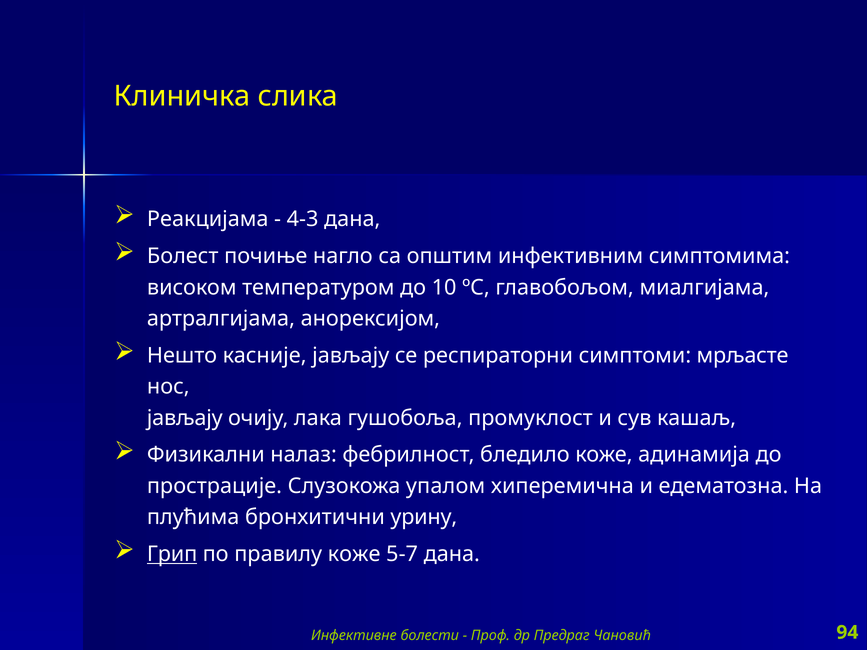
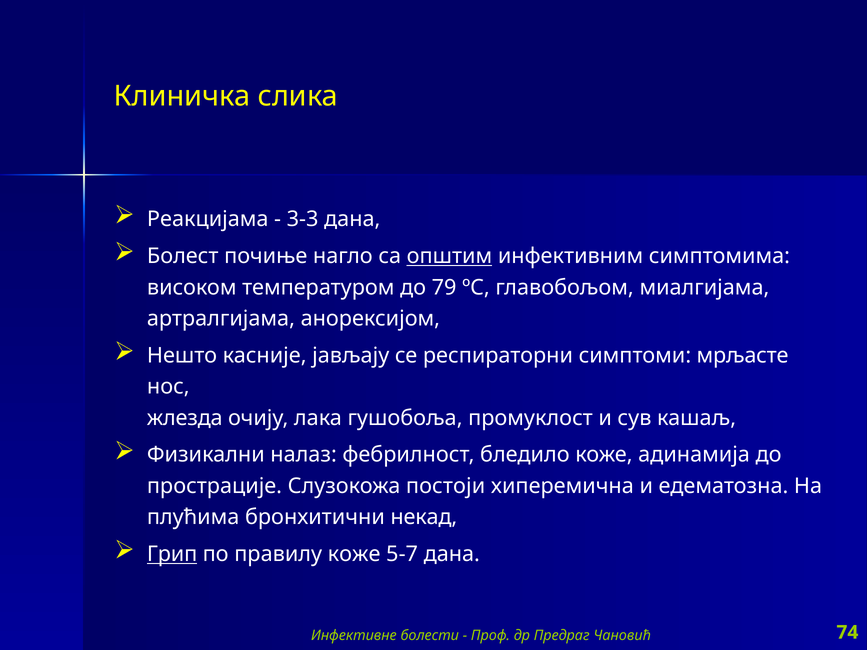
4-3: 4-3 -> 3-3 (303, 219)
општим underline: none -> present (449, 256)
10: 10 -> 79 (444, 287)
јављају: јављају -> жлезда (185, 418)
упалом: упалом -> постоји (446, 486)
урину: урину -> некад (424, 517)
94: 94 -> 74 (847, 633)
